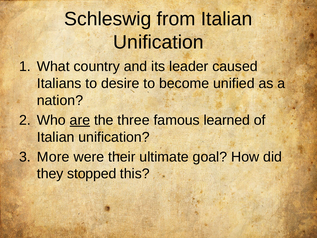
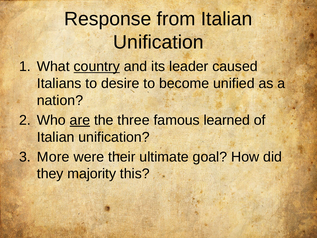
Schleswig: Schleswig -> Response (108, 19)
country underline: none -> present (97, 67)
stopped: stopped -> majority (92, 174)
